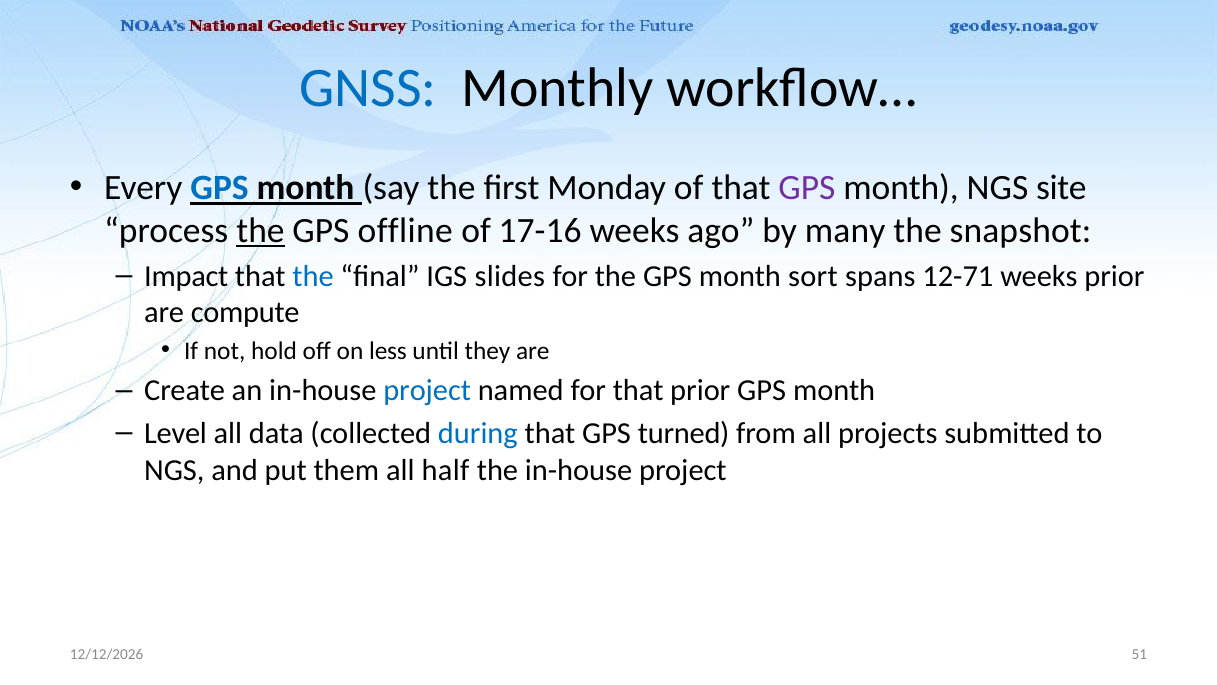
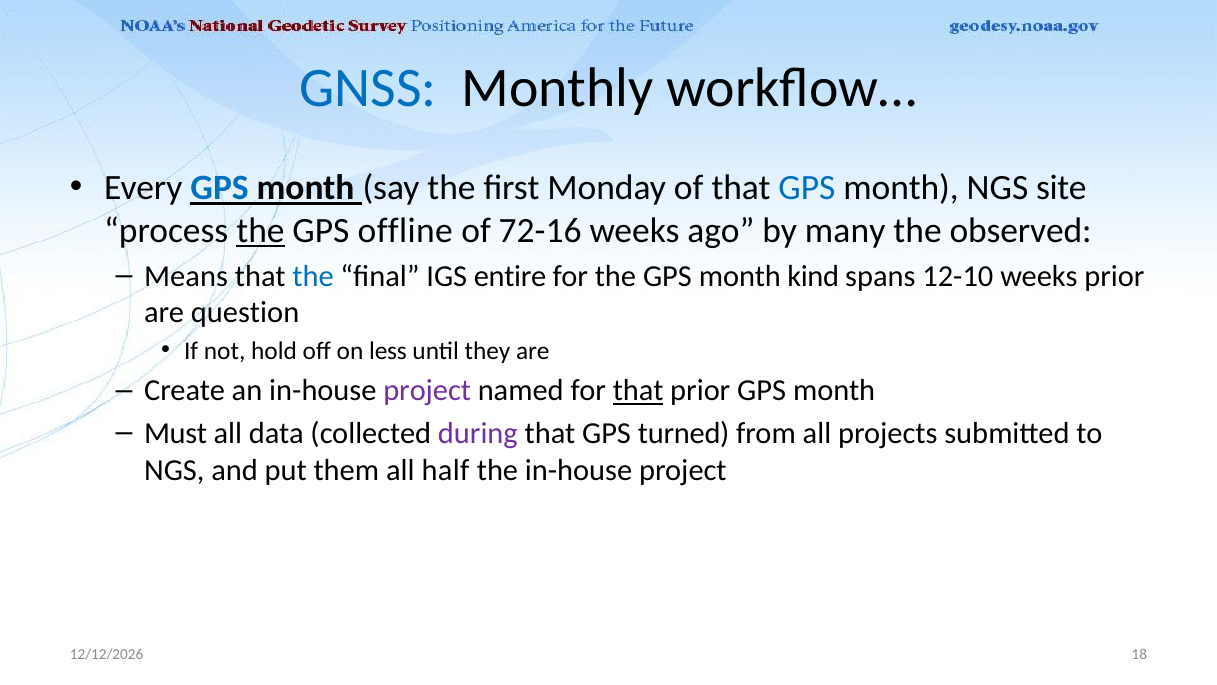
GPS colour: purple -> blue (807, 188)
17-16: 17-16 -> 72-16 (540, 231)
snapshot: snapshot -> observed (1021, 231)
Impact: Impact -> Means (186, 276)
slides: slides -> entire (510, 276)
sort: sort -> kind (813, 276)
12-71: 12-71 -> 12-10 (958, 276)
compute: compute -> question (245, 313)
project colour: blue -> purple (427, 391)
that underline: none -> present (638, 391)
Level: Level -> Must (176, 433)
during colour: blue -> purple (478, 433)
51: 51 -> 18 (1139, 654)
